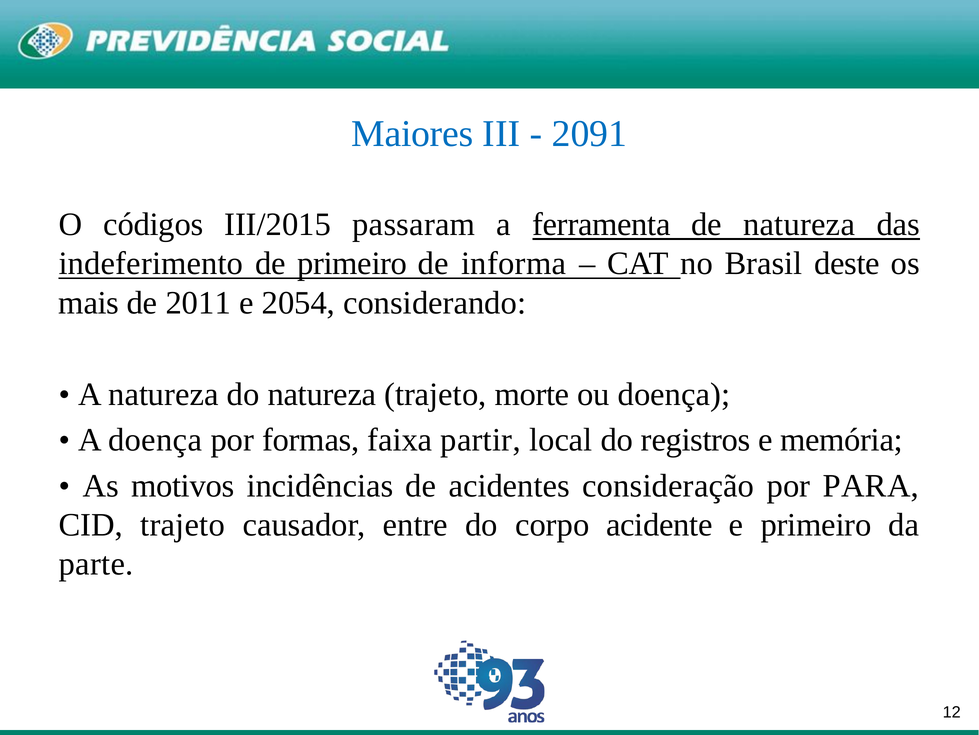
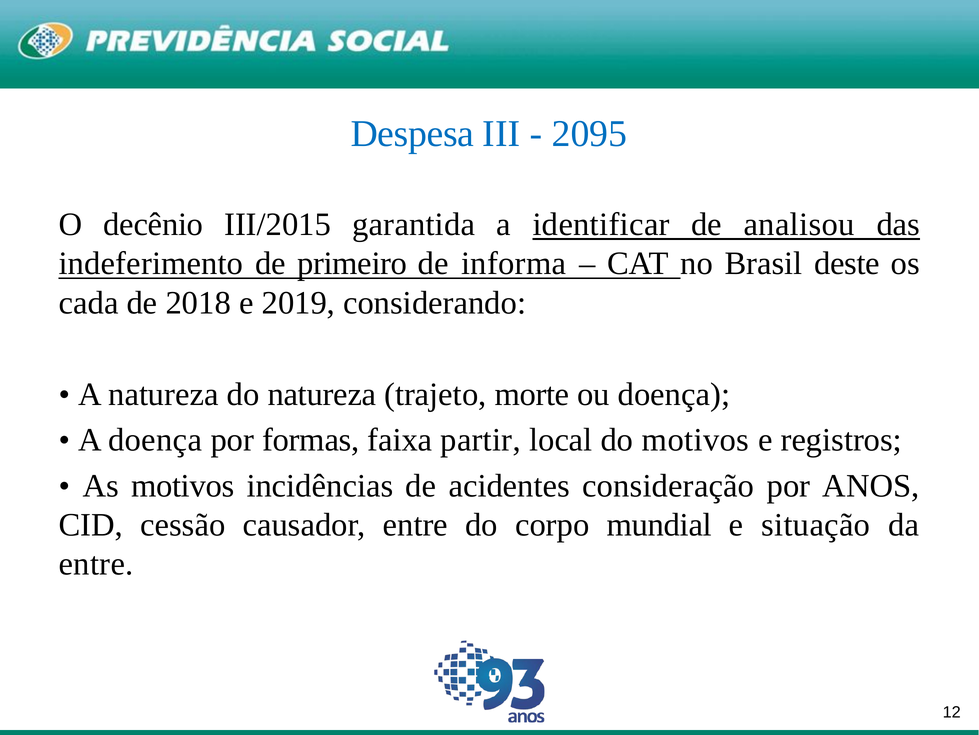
Maiores: Maiores -> Despesa (412, 134)
2091: 2091 -> 2095 (589, 134)
códigos: códigos -> decênio (153, 224)
passaram: passaram -> garantida (414, 224)
ferramenta: ferramenta -> identificar (601, 224)
de natureza: natureza -> analisou (799, 224)
mais: mais -> cada (89, 303)
2011: 2011 -> 2018 (198, 303)
2054: 2054 -> 2019 (298, 303)
do registros: registros -> motivos (696, 440)
memória: memória -> registros (841, 440)
PARA: PARA -> ANOS (871, 485)
CID trajeto: trajeto -> cessão (183, 524)
acidente: acidente -> mundial (659, 524)
e primeiro: primeiro -> situação (816, 524)
parte: parte -> entre (96, 564)
